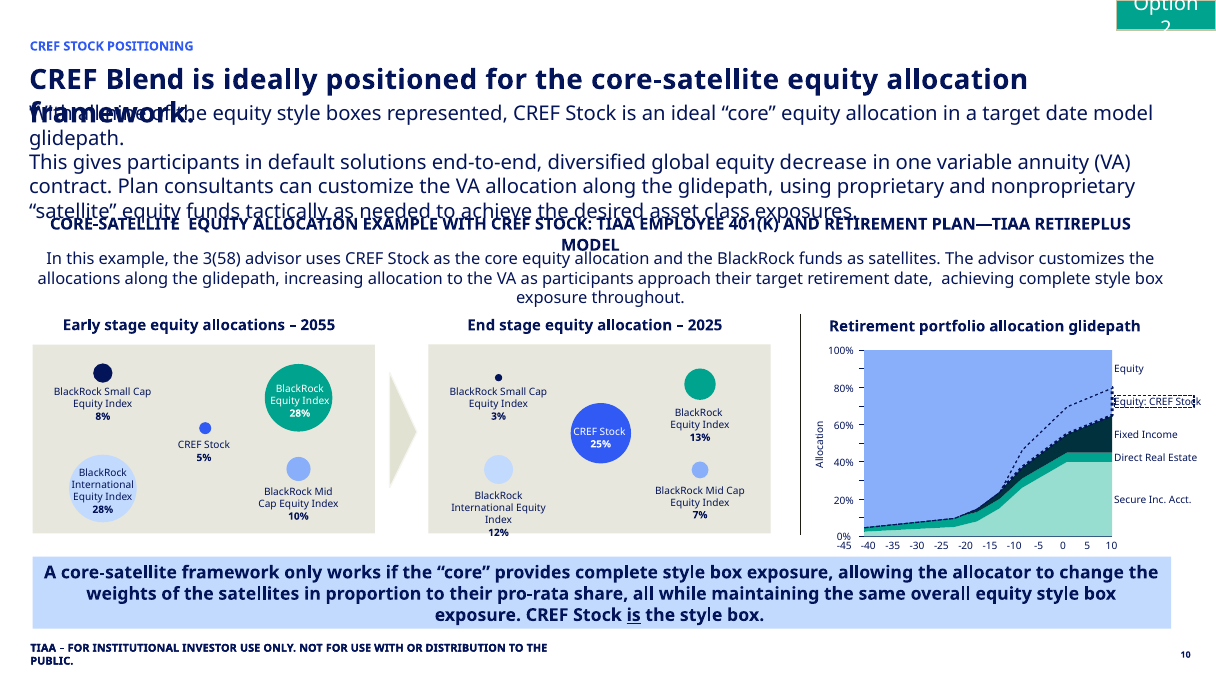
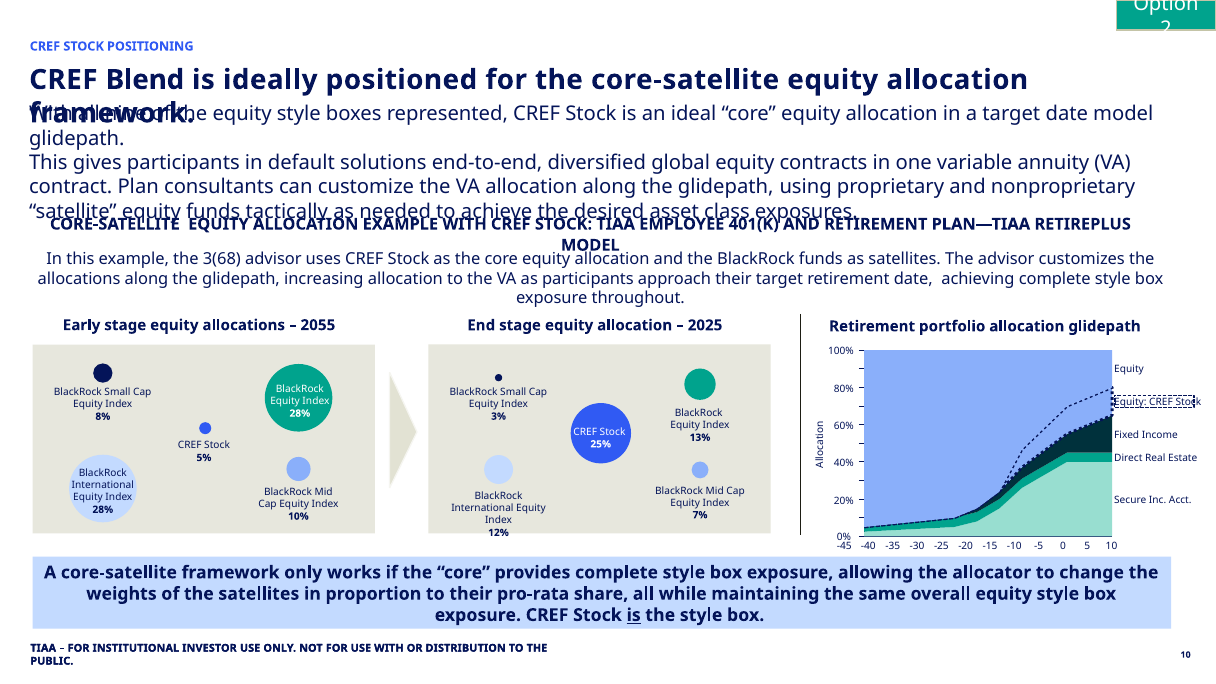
decrease: decrease -> contracts (823, 163)
3(58: 3(58 -> 3(68 (222, 259)
